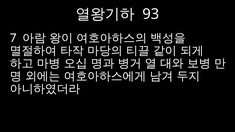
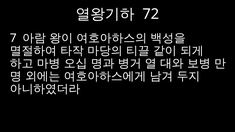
93: 93 -> 72 (151, 14)
